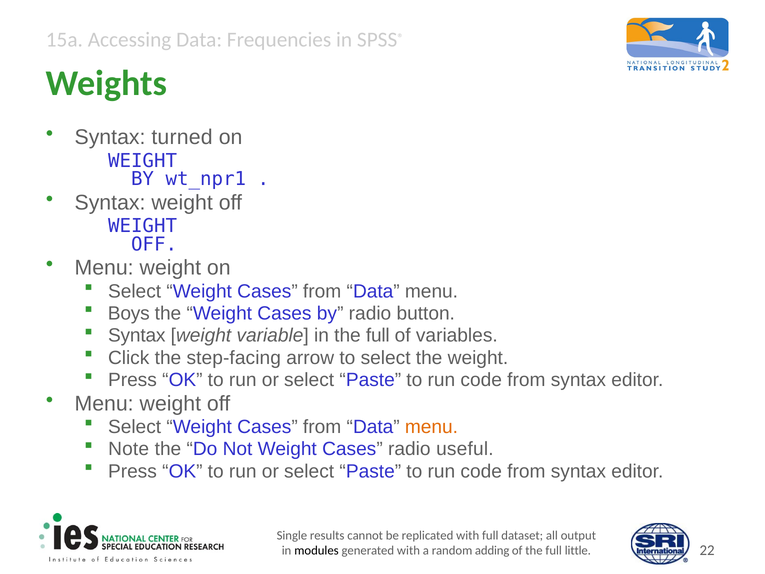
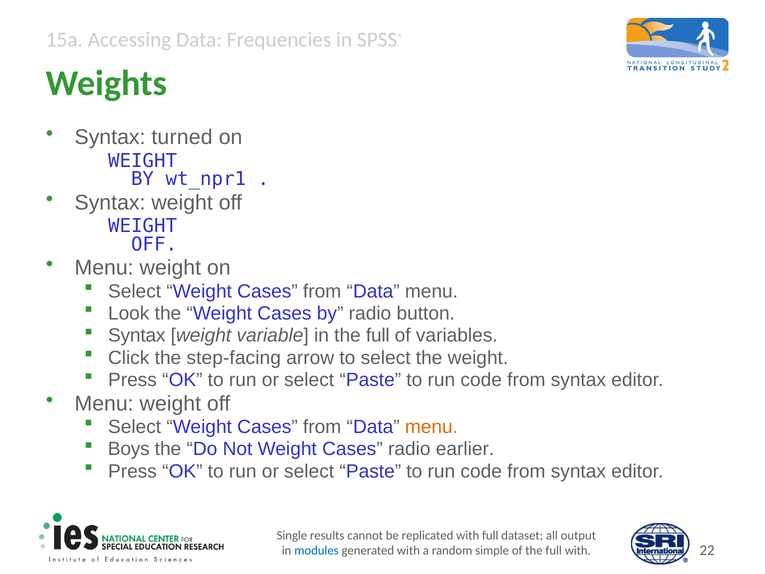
Boys: Boys -> Look (129, 313)
Note: Note -> Boys (129, 449)
useful: useful -> earlier (465, 449)
modules colour: black -> blue (316, 550)
adding: adding -> simple (492, 550)
full little: little -> with (578, 550)
